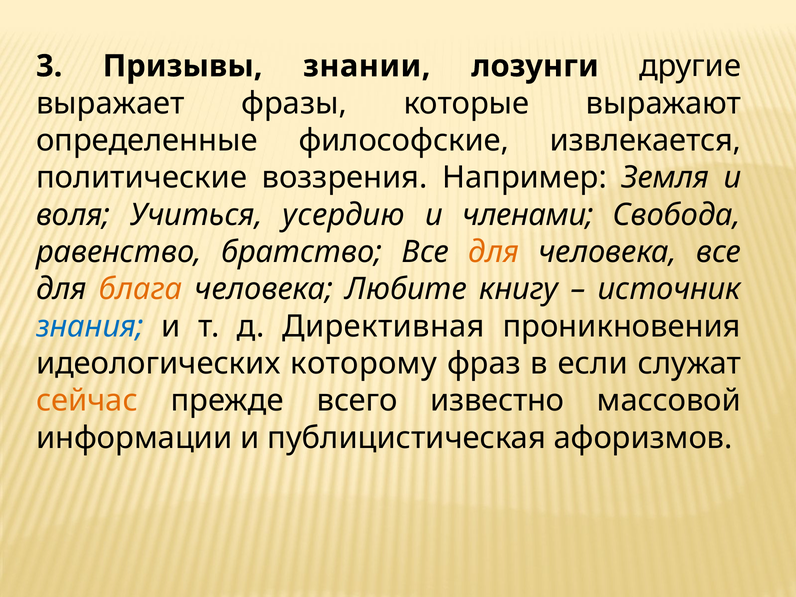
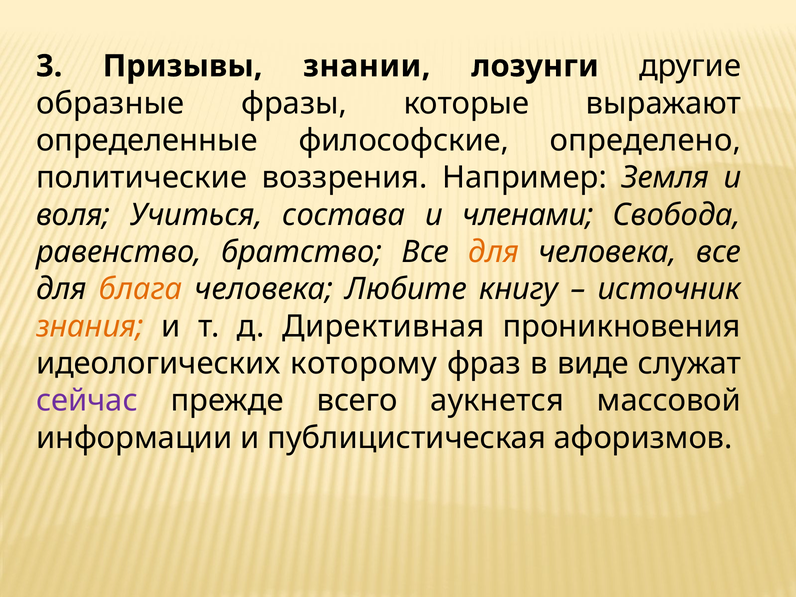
выражает: выражает -> образные (110, 103)
извлекается: извлекается -> определено (645, 140)
усердию: усердию -> состава (344, 215)
знания colour: blue -> orange (90, 326)
если: если -> виде (593, 363)
сейчас colour: orange -> purple (87, 401)
известно: известно -> аукнется (497, 401)
